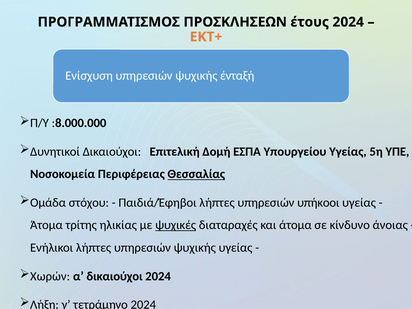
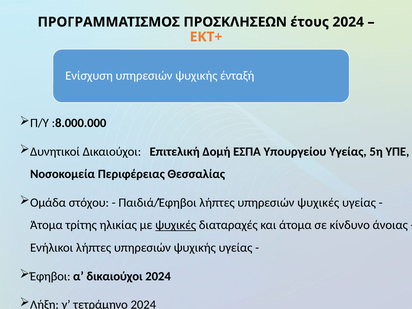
Θεσσαλίας underline: present -> none (196, 174)
υπηρεσιών υπήκοοι: υπήκοοι -> ψυχικές (318, 203)
Χωρών: Χωρών -> Έφηβοι (50, 276)
